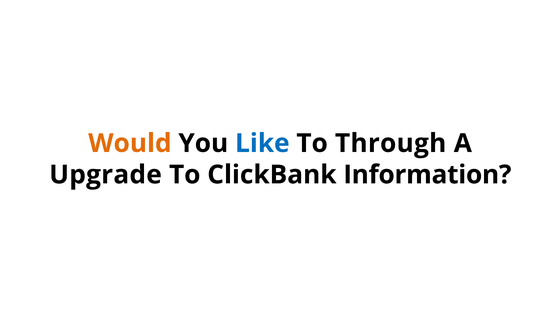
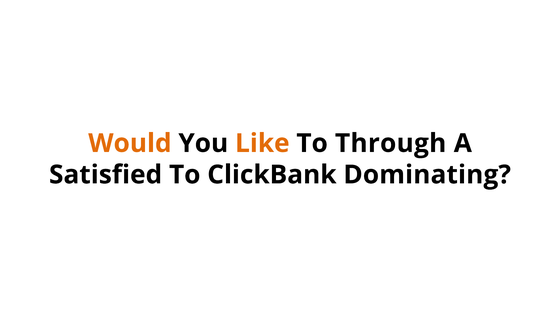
Like colour: blue -> orange (262, 144)
Upgrade: Upgrade -> Satisfied (106, 175)
Information: Information -> Dominating (427, 175)
